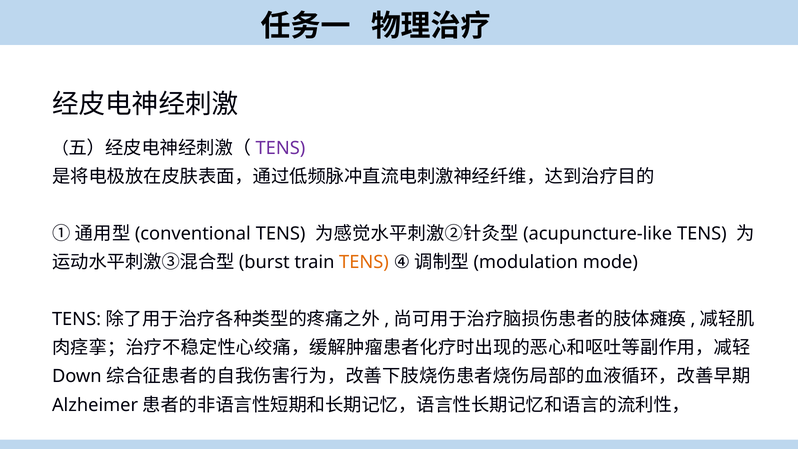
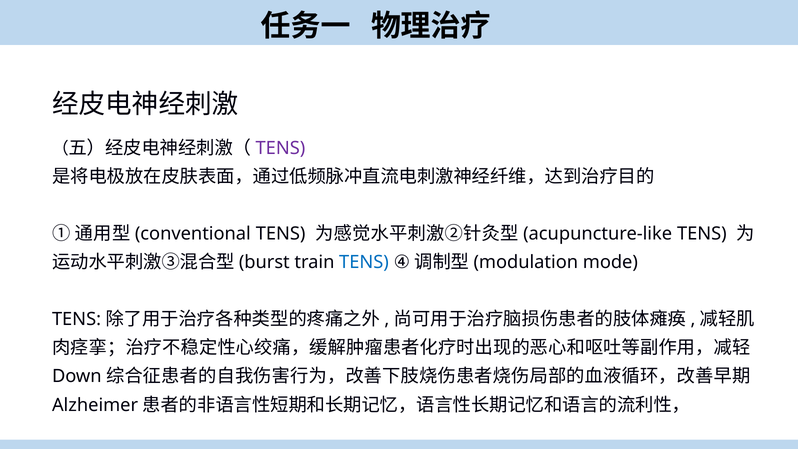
TENS colour: orange -> blue (364, 262)
